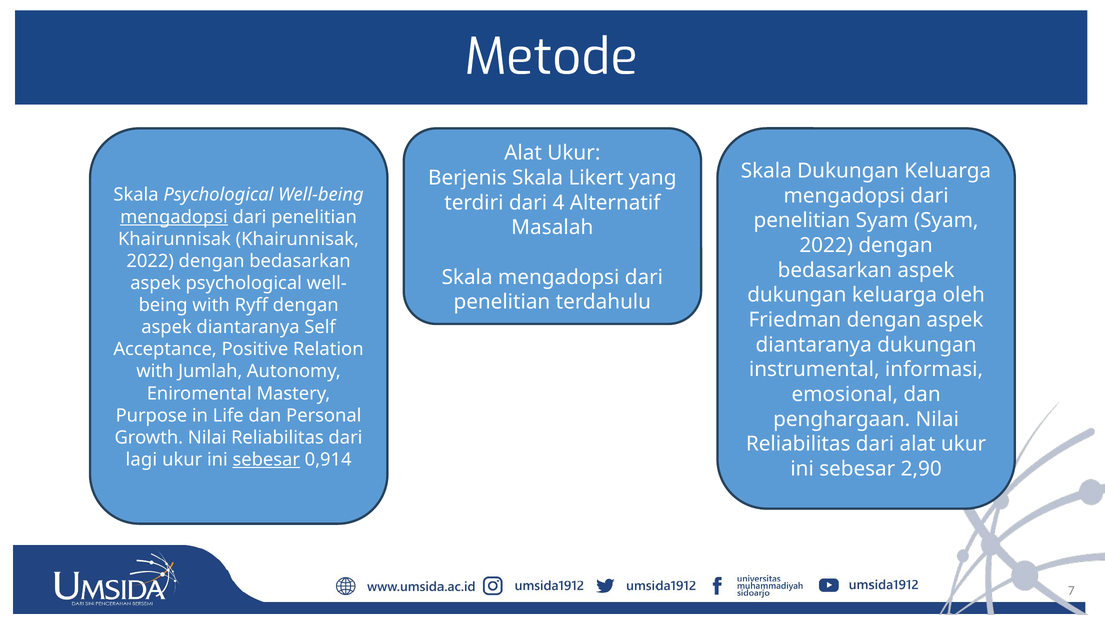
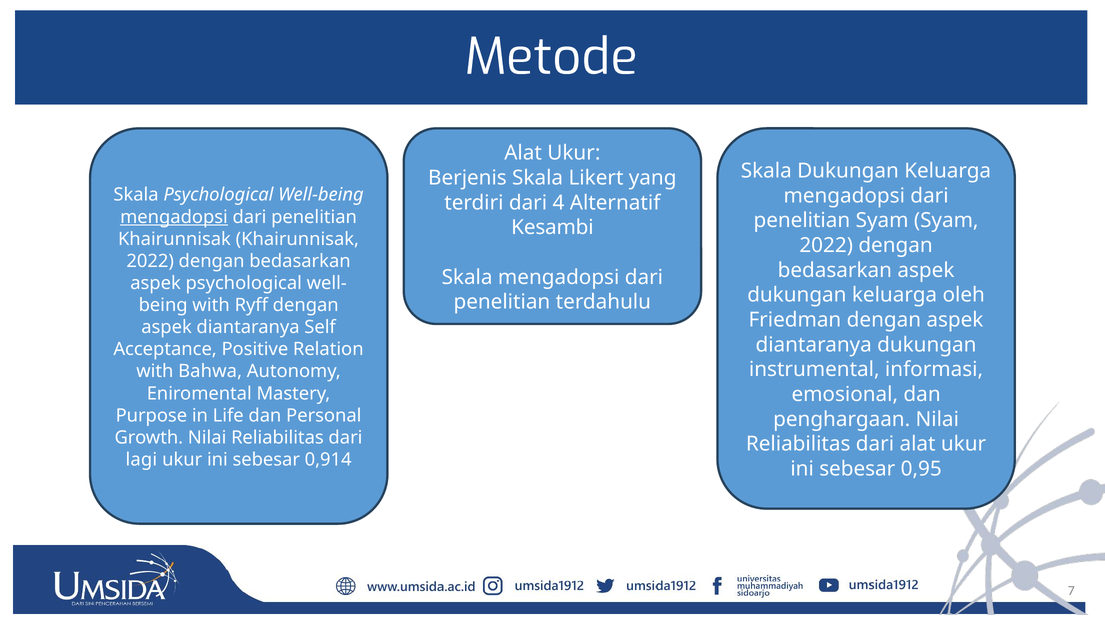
Masalah: Masalah -> Kesambi (552, 228)
Jumlah: Jumlah -> Bahwa (210, 372)
sebesar underline: present -> none (266, 460)
2,90: 2,90 -> 0,95 (921, 469)
